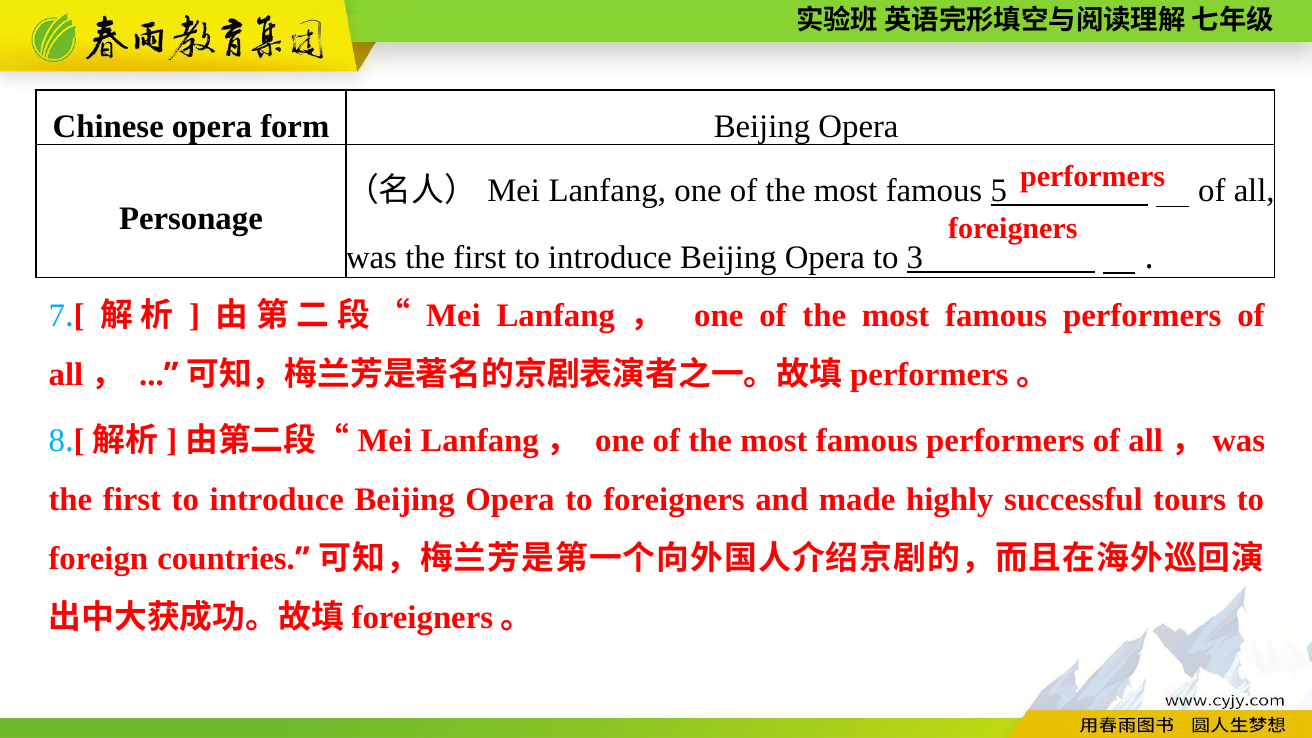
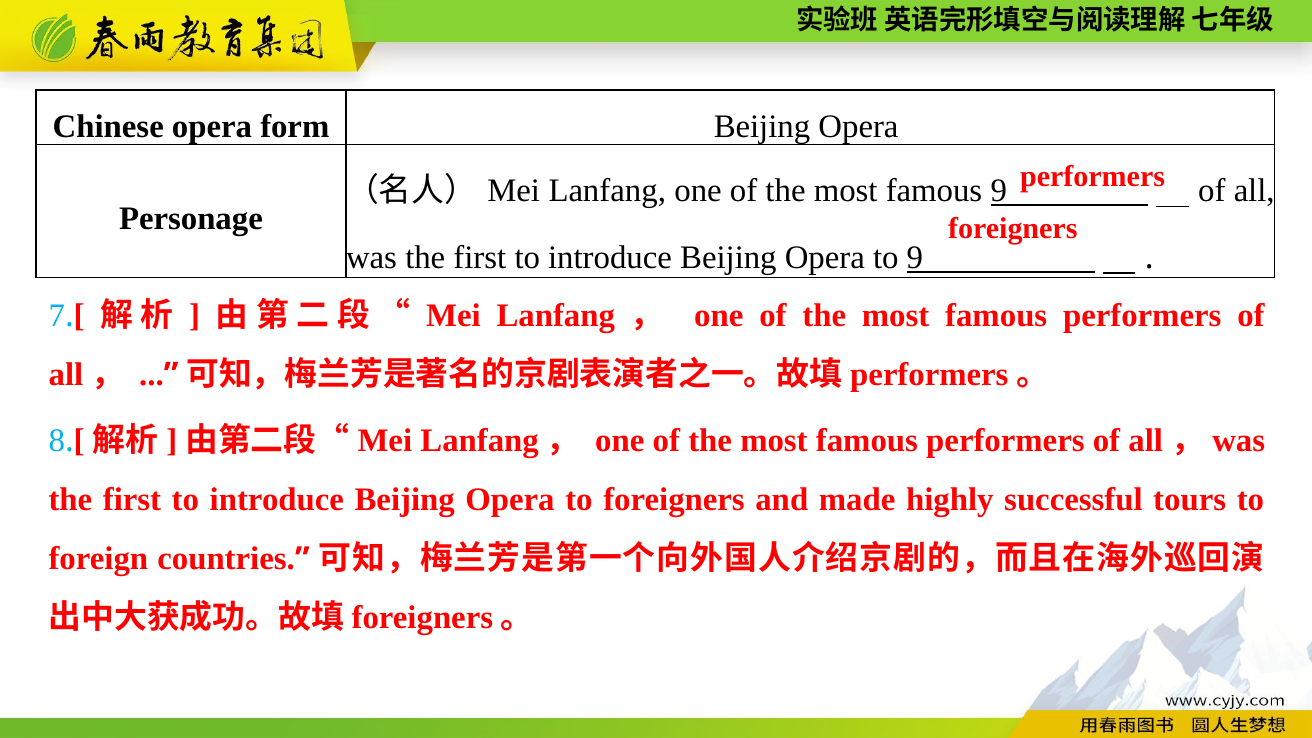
famous 5: 5 -> 9 (999, 191)
to 3: 3 -> 9 (915, 257)
